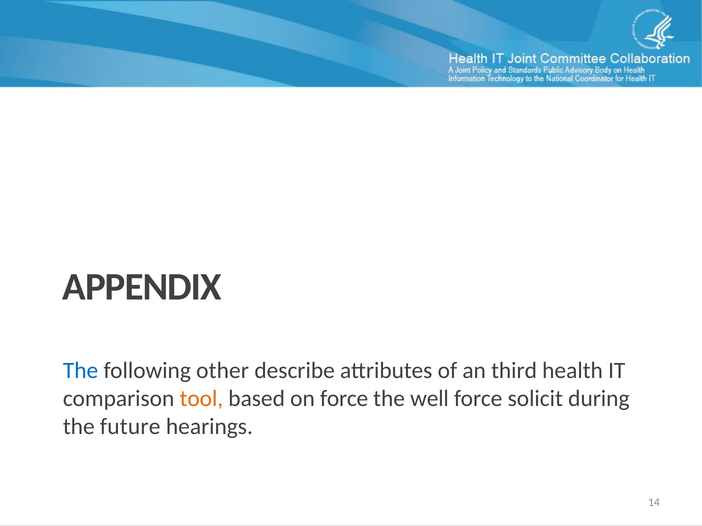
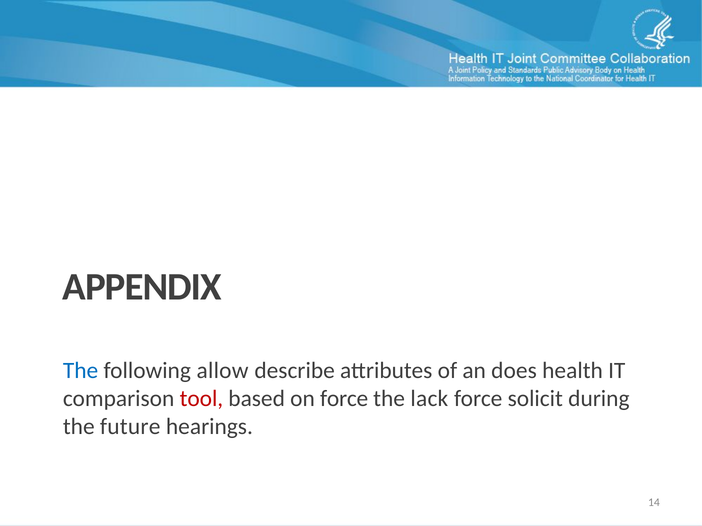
other: other -> allow (223, 371)
third: third -> does (514, 371)
tool colour: orange -> red (201, 399)
well: well -> lack (429, 399)
